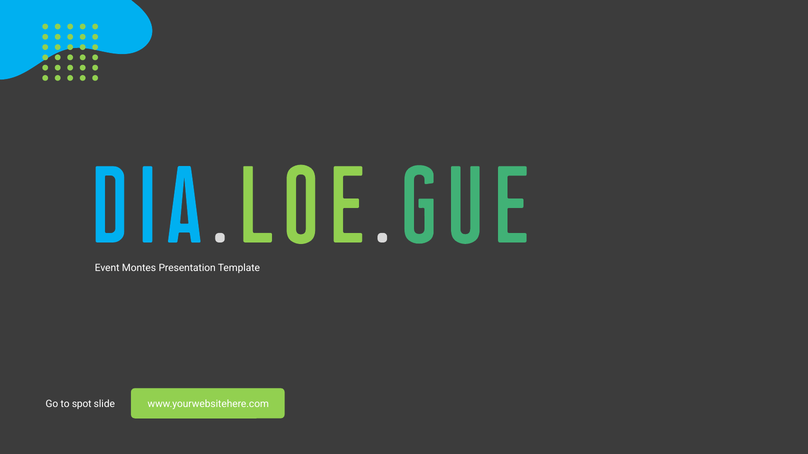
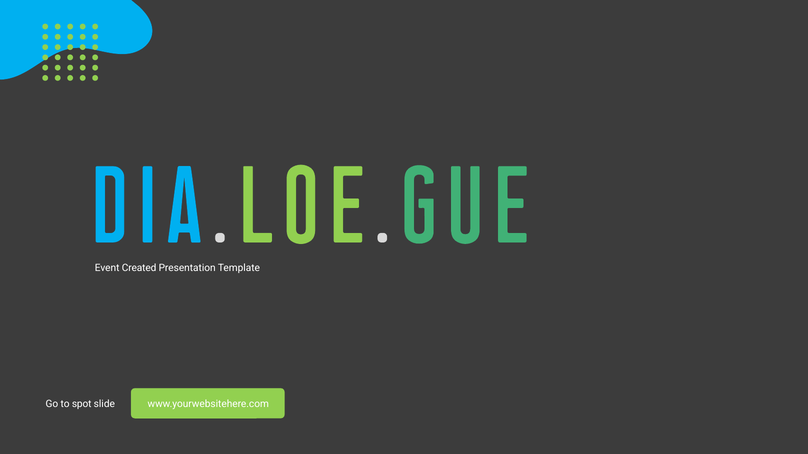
Montes: Montes -> Created (139, 268)
